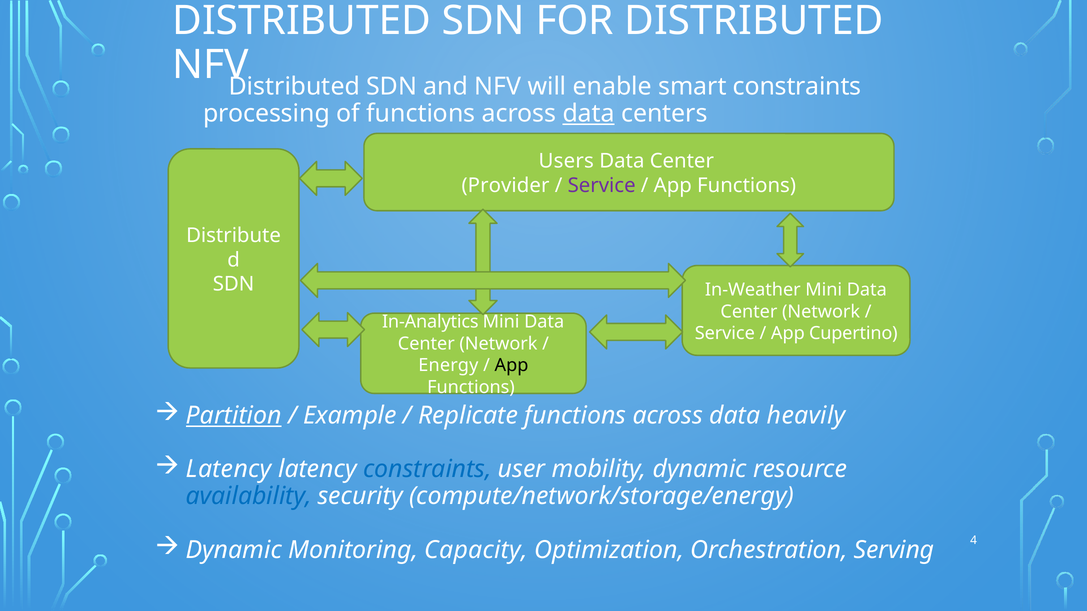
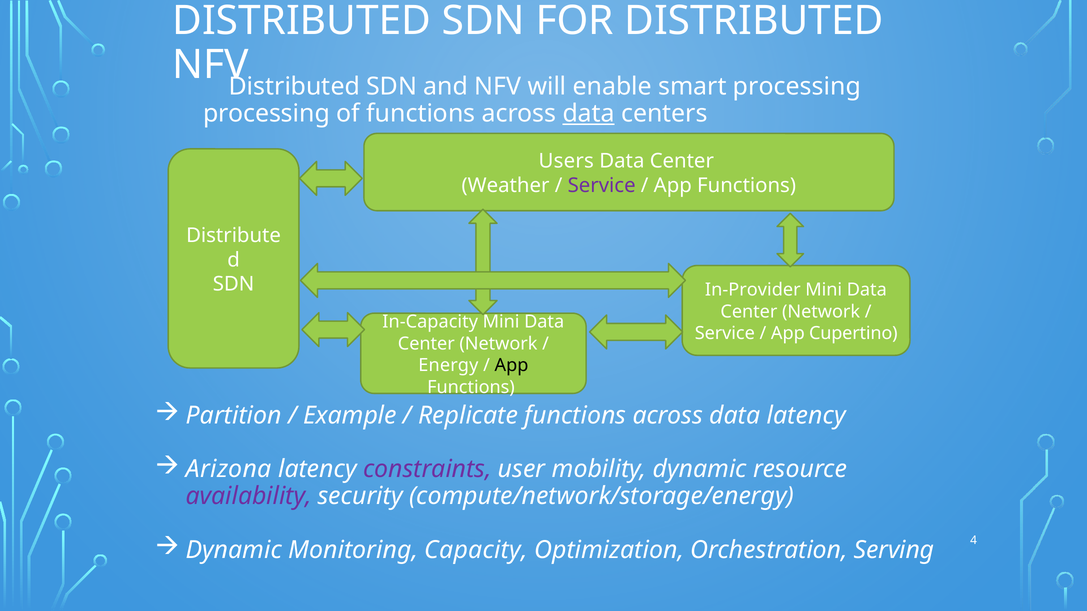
smart constraints: constraints -> processing (797, 87)
Provider: Provider -> Weather (506, 186)
In-Weather: In-Weather -> In-Provider (753, 290)
In-Analytics: In-Analytics -> In-Capacity (430, 322)
Partition underline: present -> none (234, 416)
data heavily: heavily -> latency (806, 416)
Latency: Latency -> Arizona (229, 470)
constraints colour: blue -> purple (427, 470)
availability colour: blue -> purple (249, 496)
